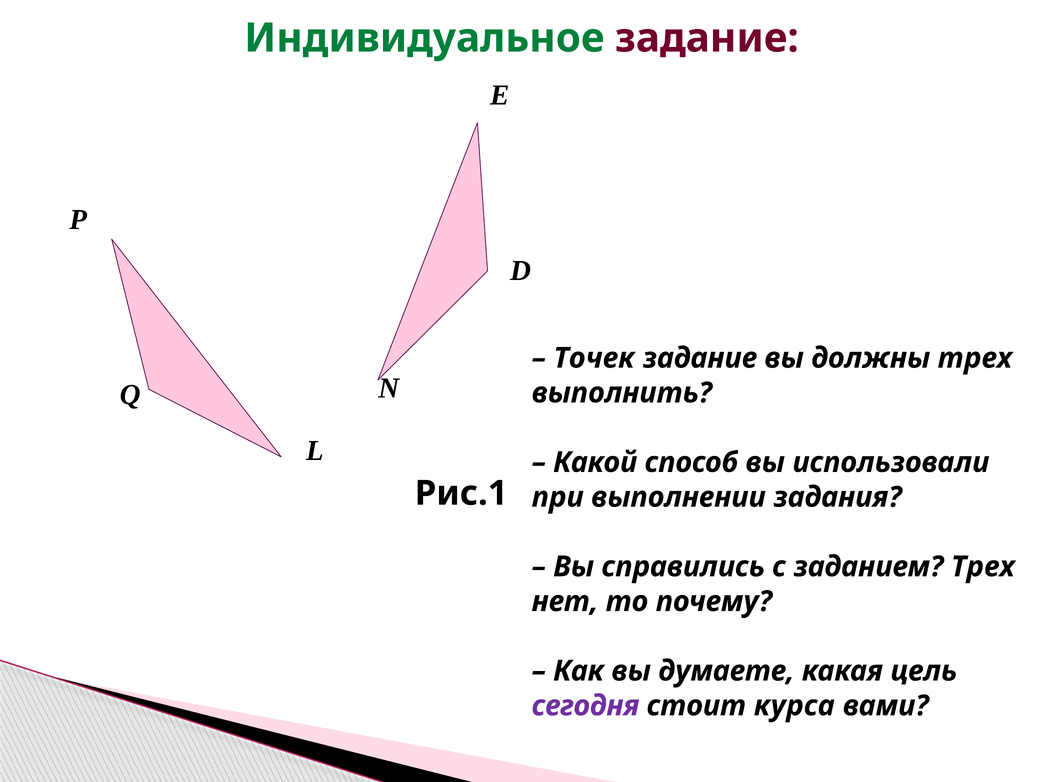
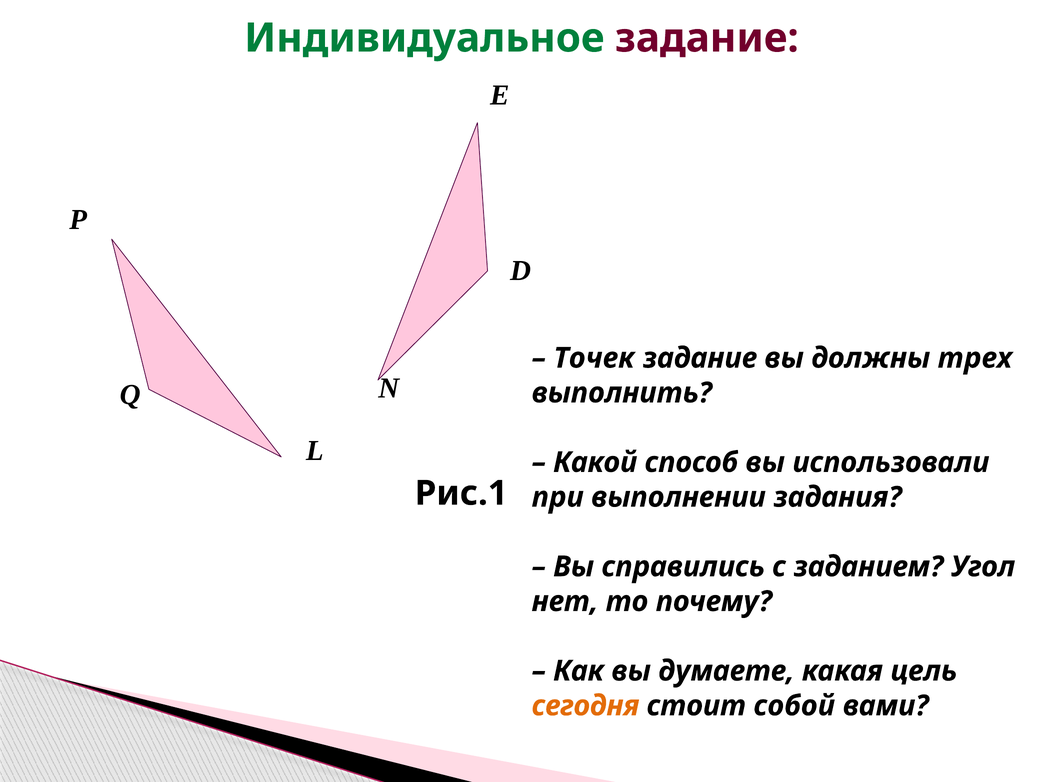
заданием Трех: Трех -> Угол (983, 567)
сегодня colour: purple -> orange (586, 706)
курса: курса -> собой (794, 706)
